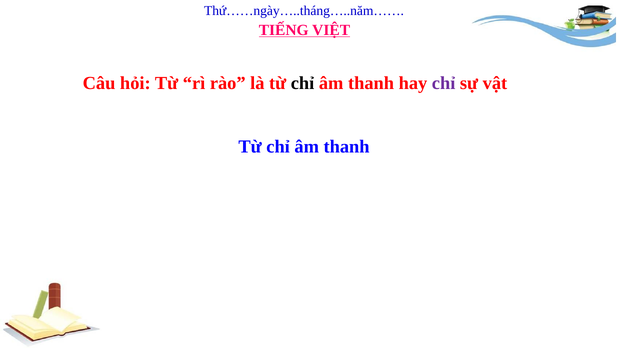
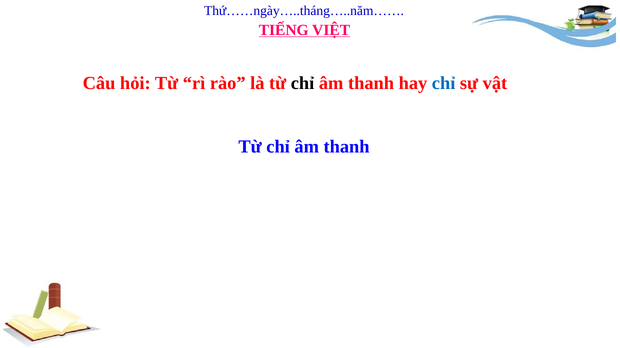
chỉ colour: purple -> blue (444, 83)
